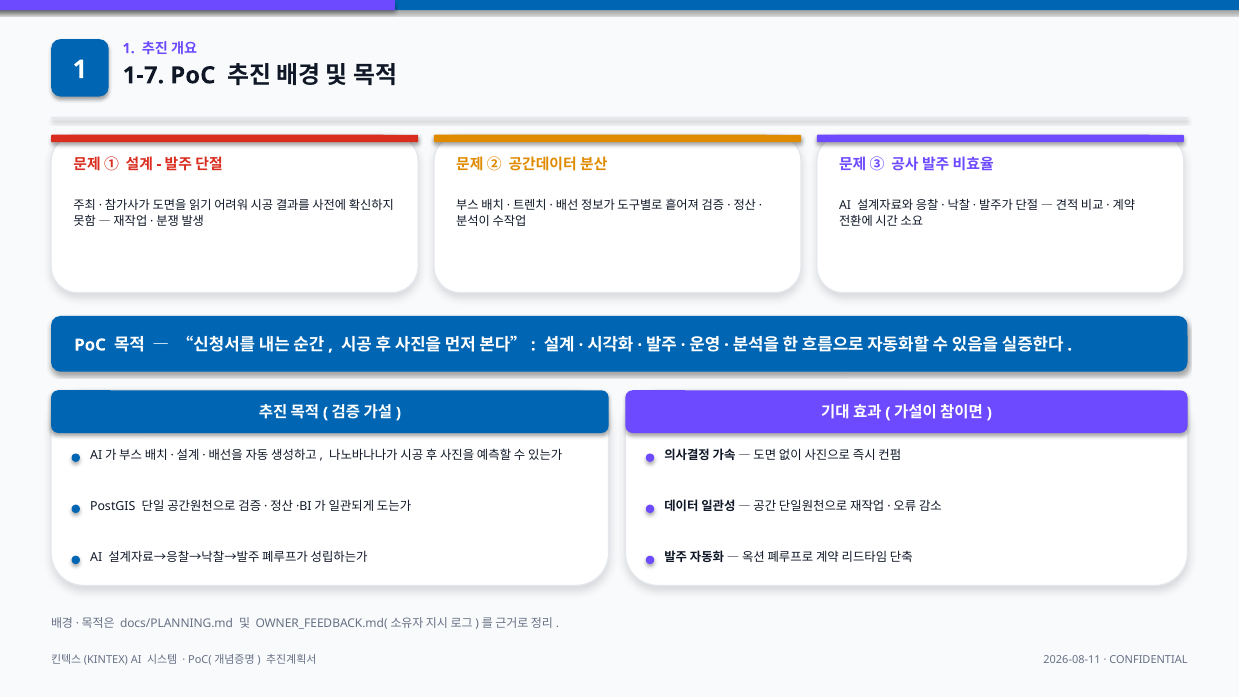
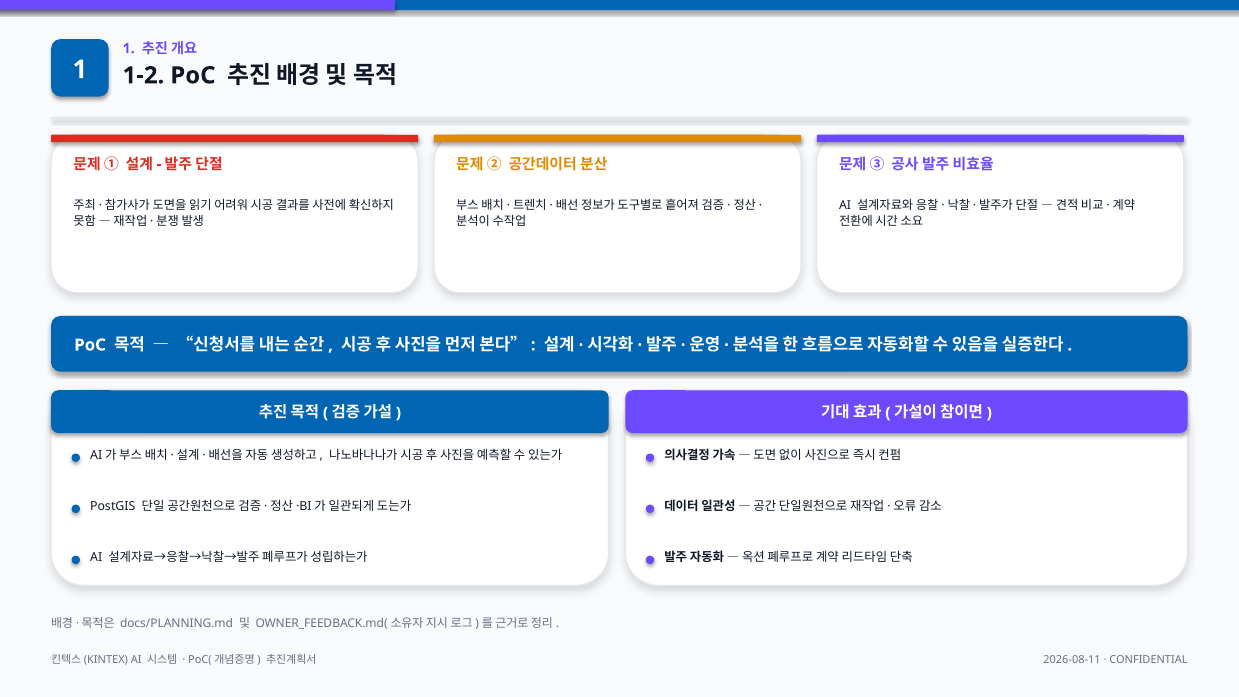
1-7: 1-7 -> 1-2 (143, 75)
